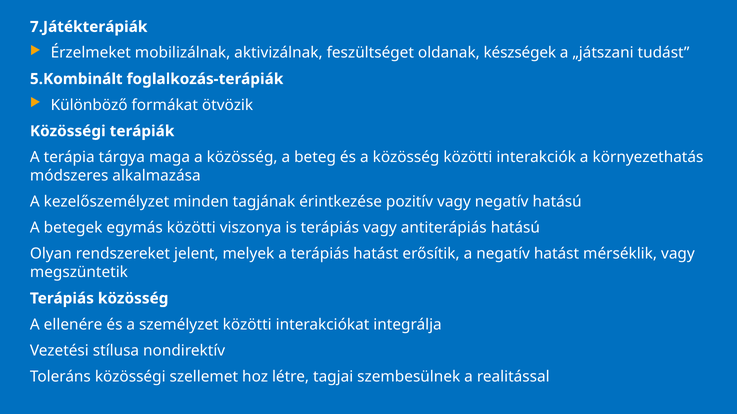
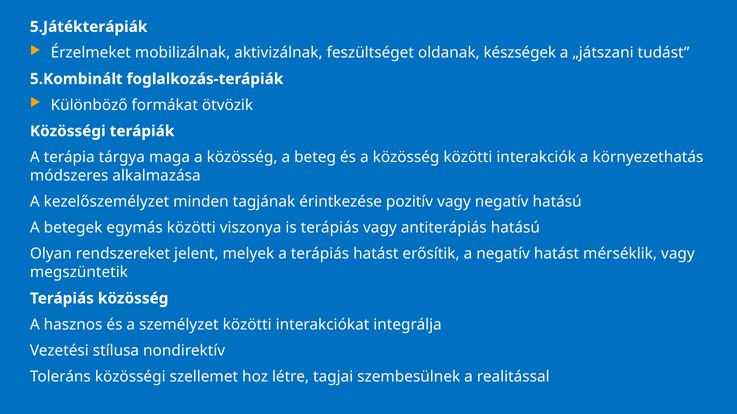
7.Játékterápiák: 7.Játékterápiák -> 5.Játékterápiák (89, 27)
ellenére: ellenére -> hasznos (73, 325)
